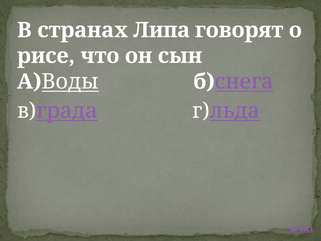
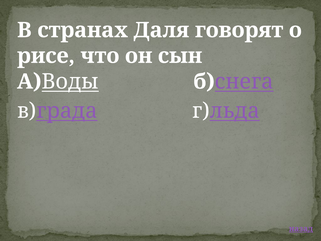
Липа: Липа -> Даля (161, 30)
